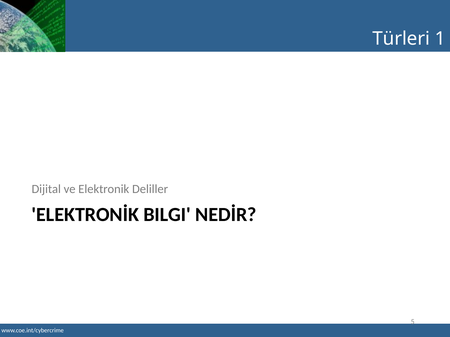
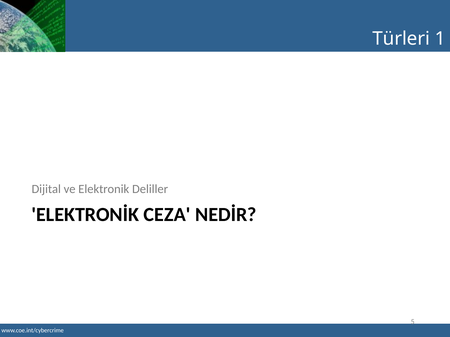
BILGI: BILGI -> CEZA (167, 215)
